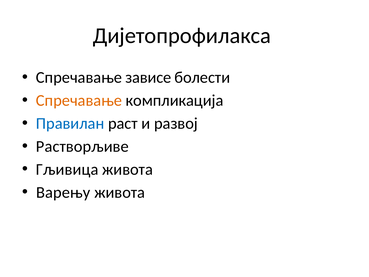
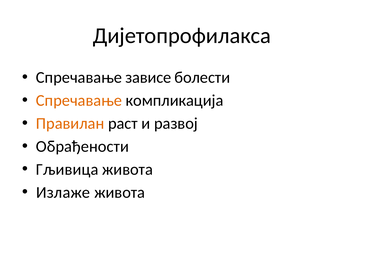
Правилан colour: blue -> orange (70, 123)
Растворљиве: Растворљиве -> Обрађености (82, 146)
Варењу: Варењу -> Излаже (63, 192)
